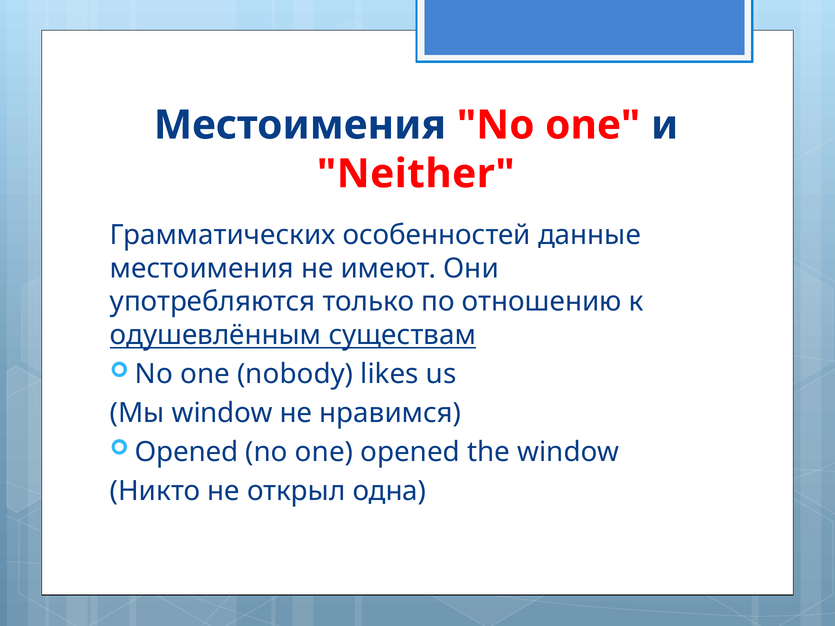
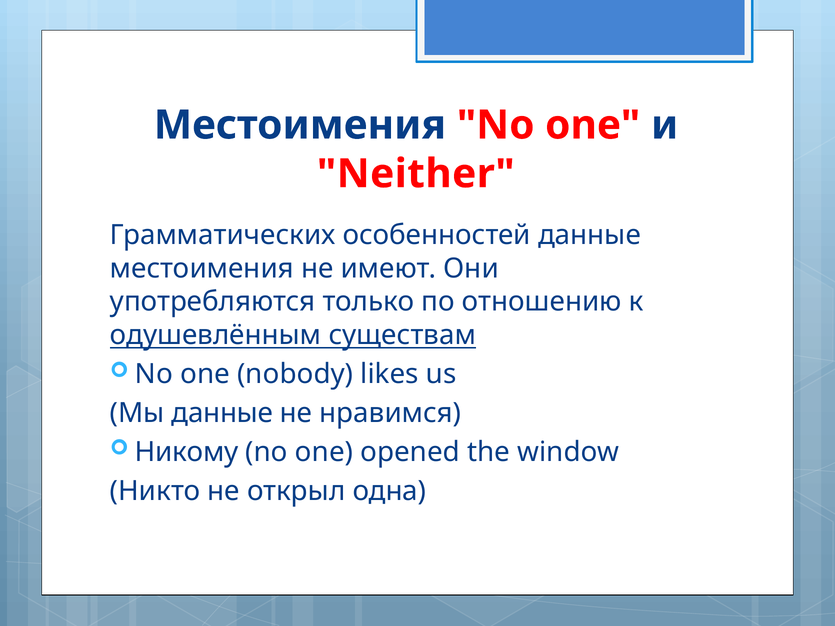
Мы window: window -> данные (222, 413)
Opened: Opened -> Никому (187, 452)
